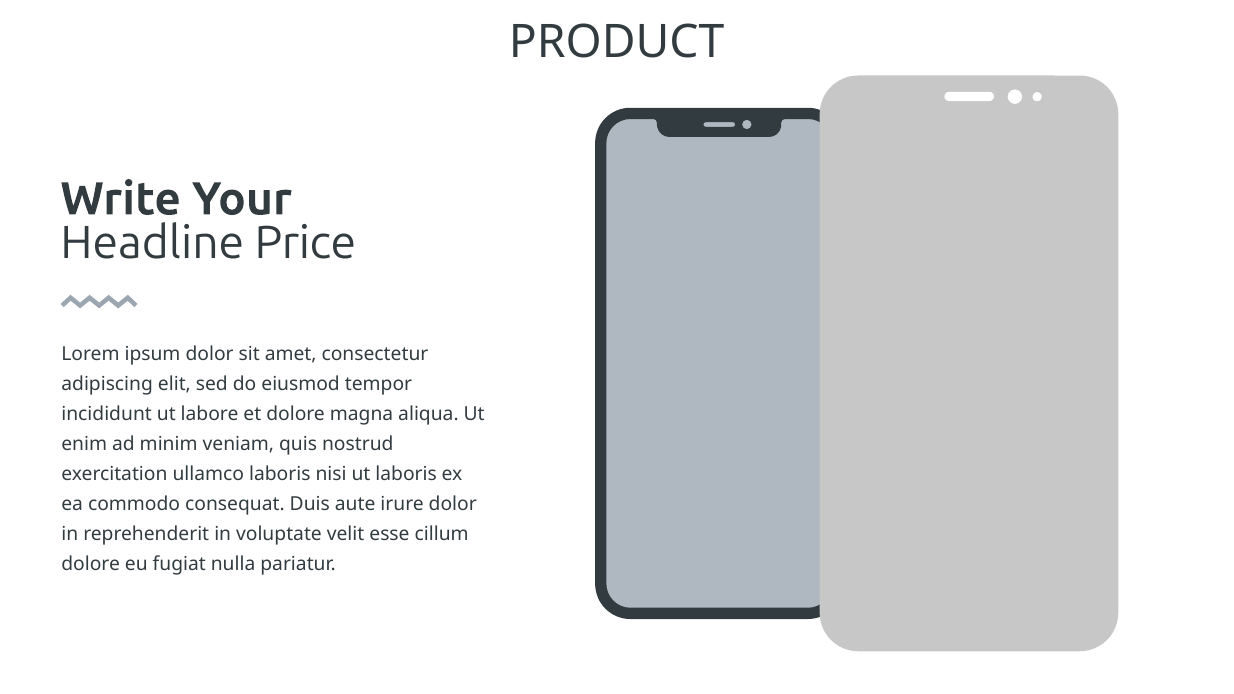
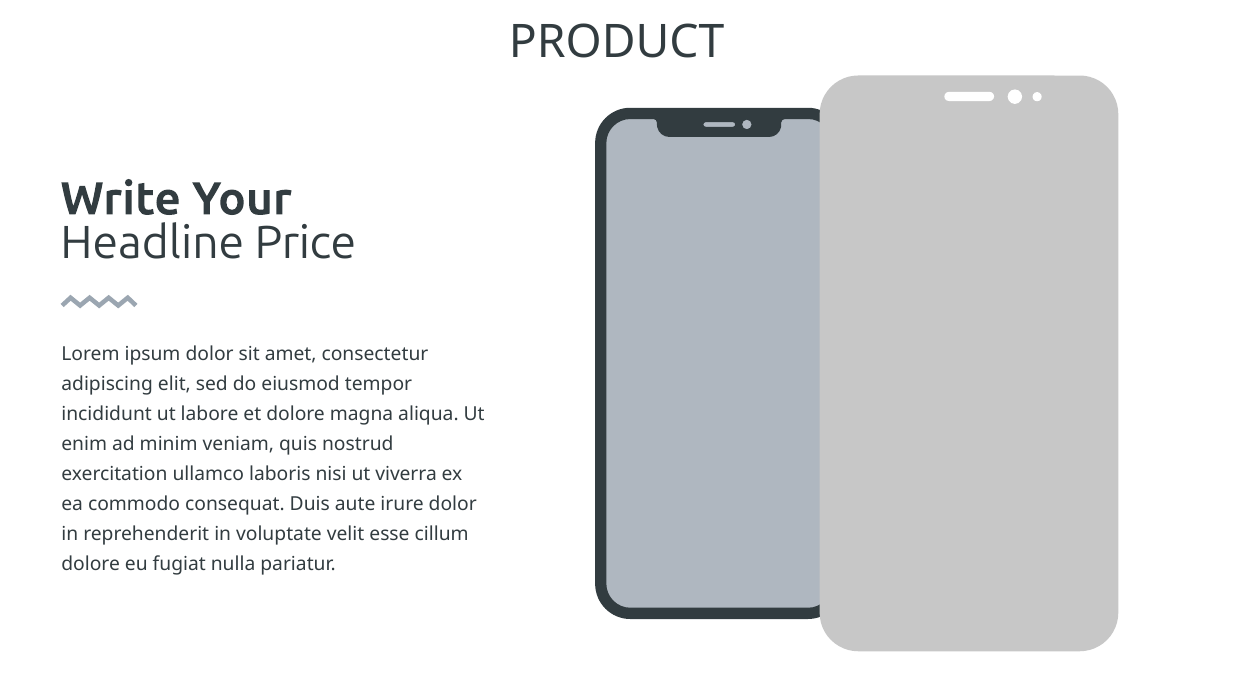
ut laboris: laboris -> viverra (406, 474)
